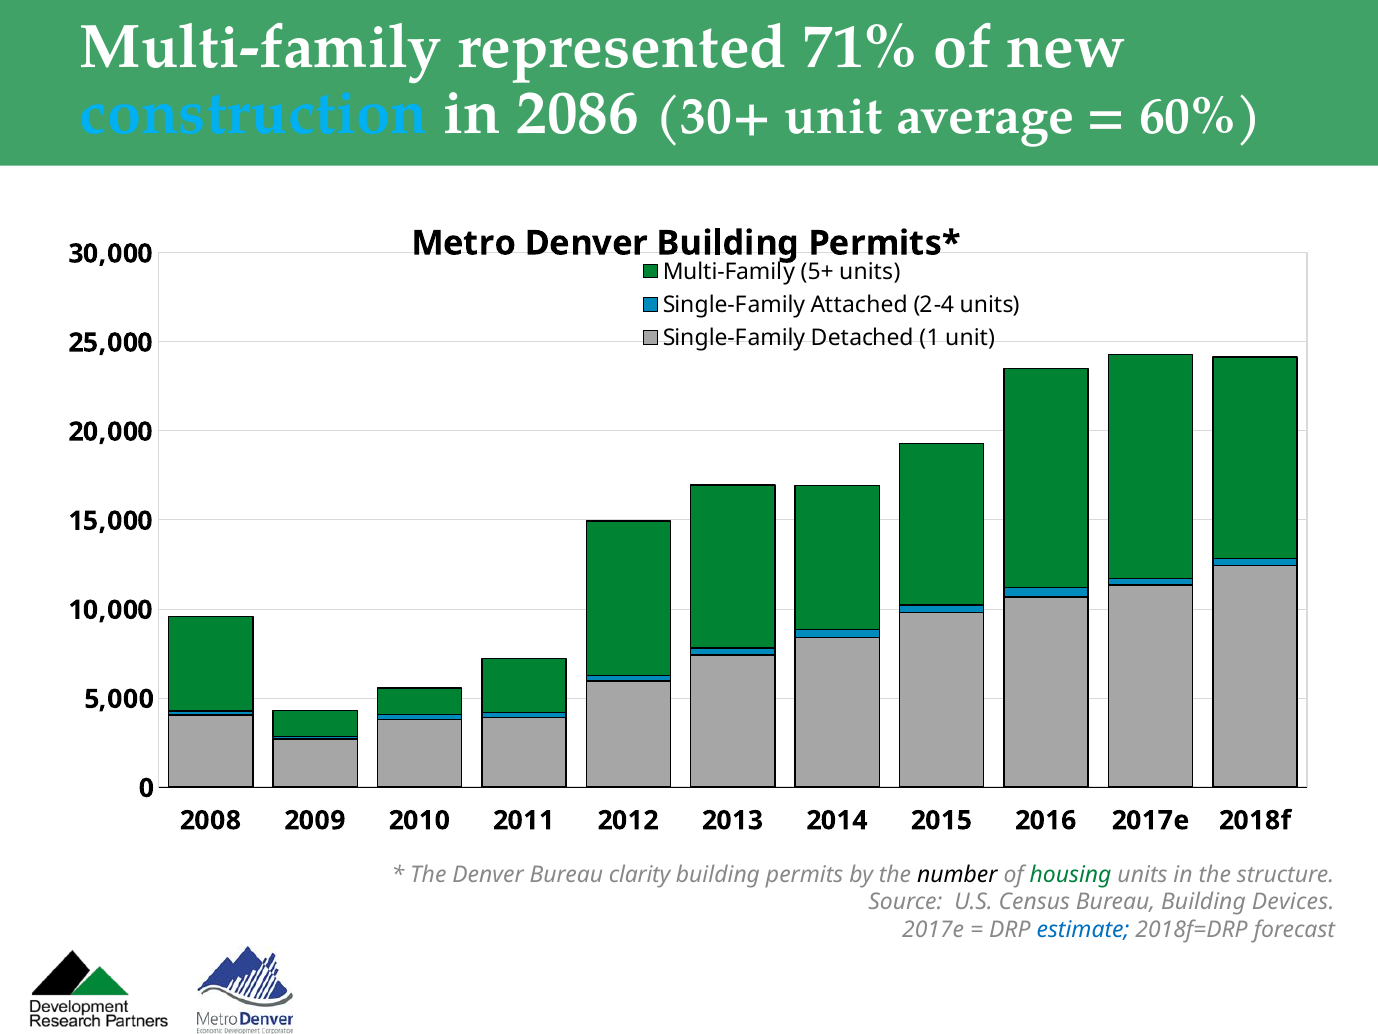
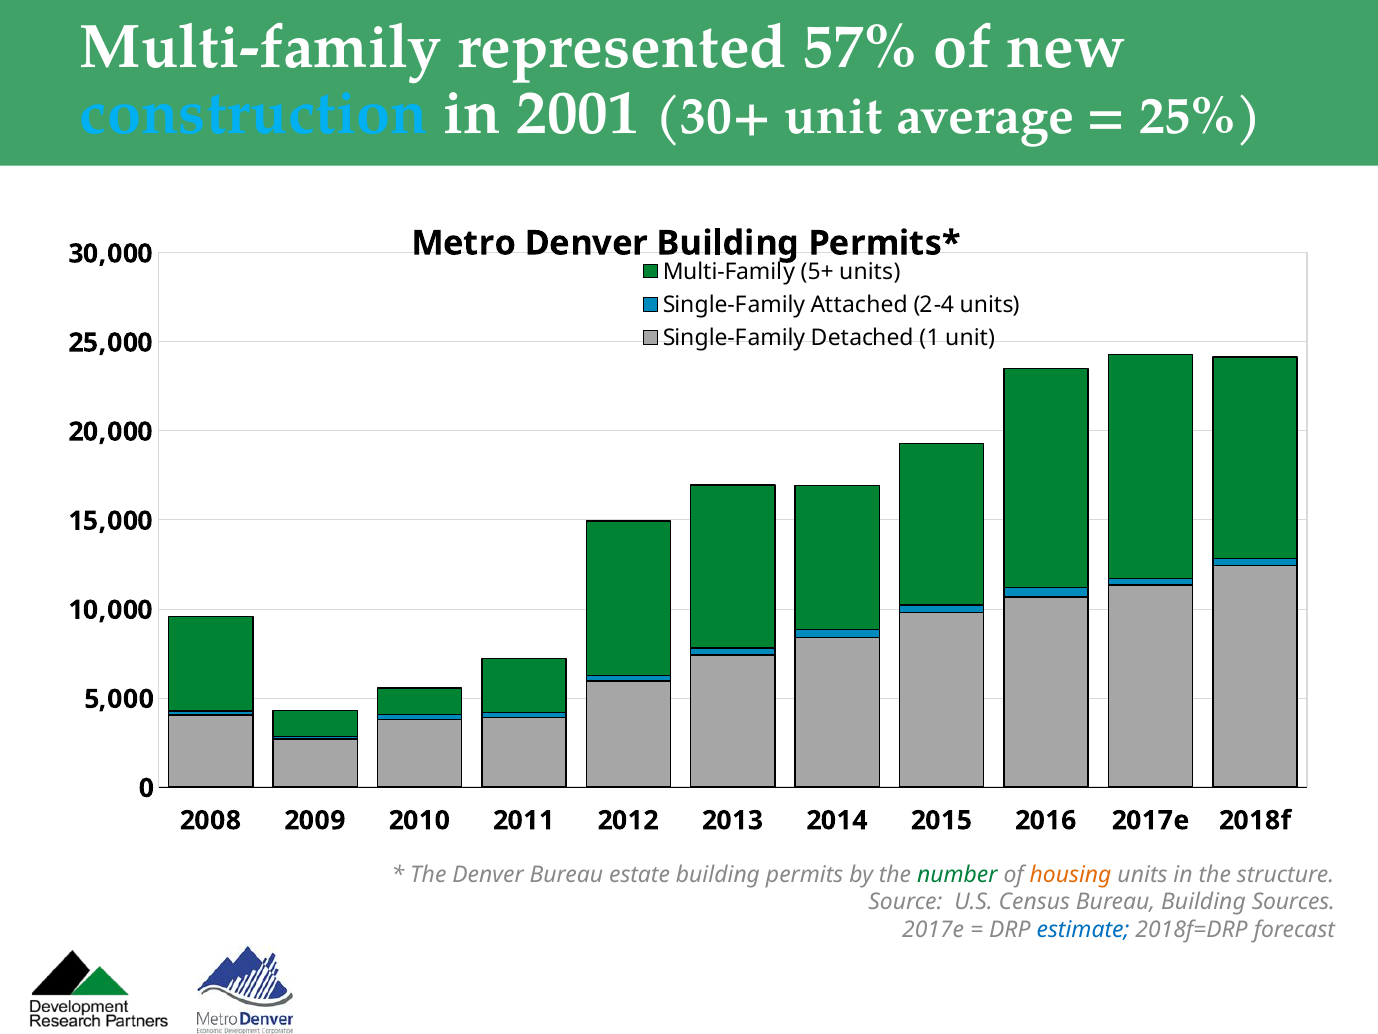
71%: 71% -> 57% (860, 47)
2086: 2086 -> 2001 (578, 114)
60%: 60% -> 25% (1201, 117)
clarity: clarity -> estate (640, 874)
number colour: black -> green (957, 874)
housing colour: green -> orange (1071, 874)
Devices: Devices -> Sources (1293, 902)
